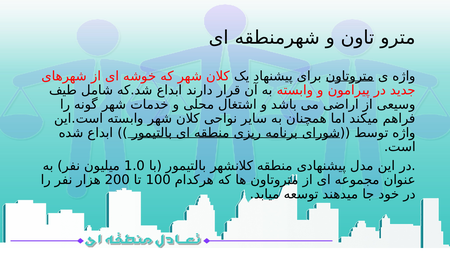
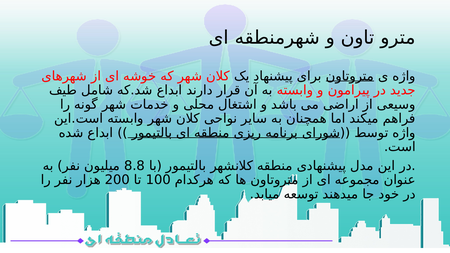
1.0: 1.0 -> 8.8 (135, 166)
